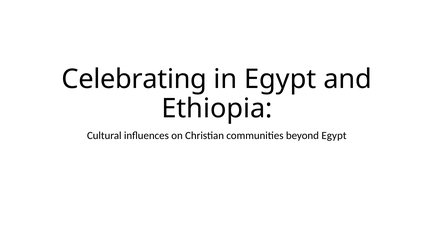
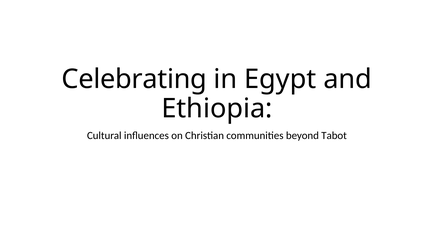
beyond Egypt: Egypt -> Tabot (334, 136)
